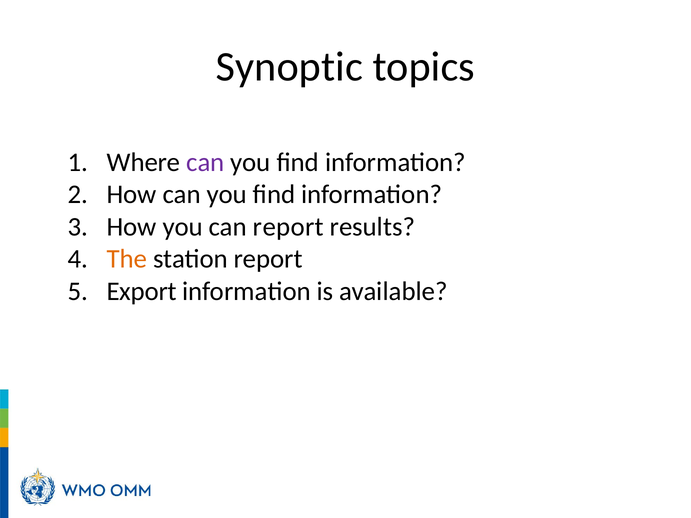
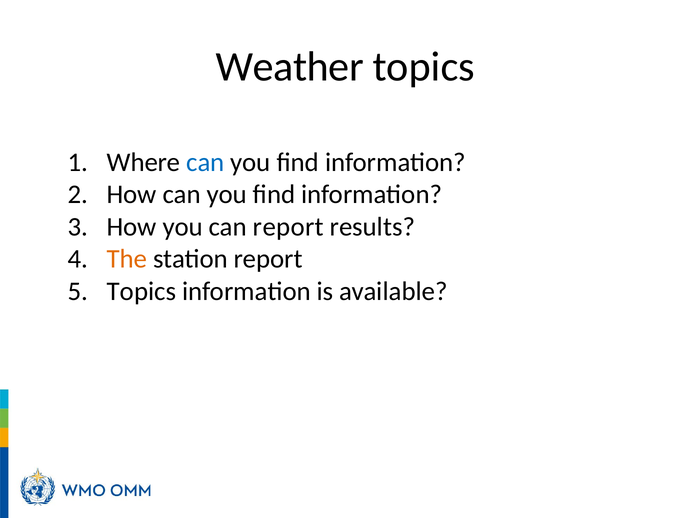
Synoptic: Synoptic -> Weather (290, 67)
can colour: purple -> blue (205, 162)
Export: Export -> Topics (141, 291)
